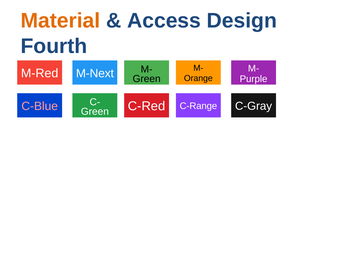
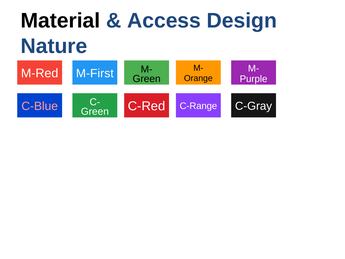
Material colour: orange -> black (60, 21)
Fourth: Fourth -> Nature (54, 46)
M-Next: M-Next -> M-First (95, 73)
